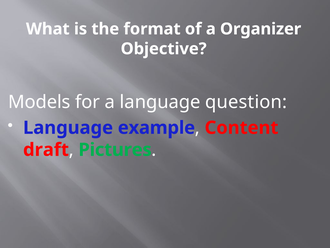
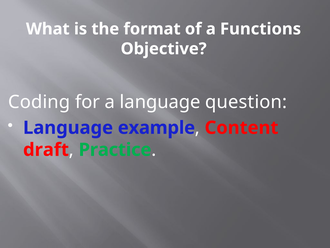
Organizer: Organizer -> Functions (261, 29)
Models: Models -> Coding (39, 102)
Pictures: Pictures -> Practice (115, 150)
